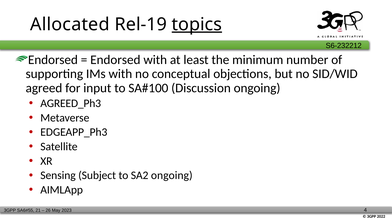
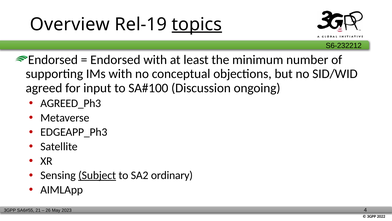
Allocated: Allocated -> Overview (70, 24)
Subject underline: none -> present (97, 175)
SA2 ongoing: ongoing -> ordinary (172, 175)
